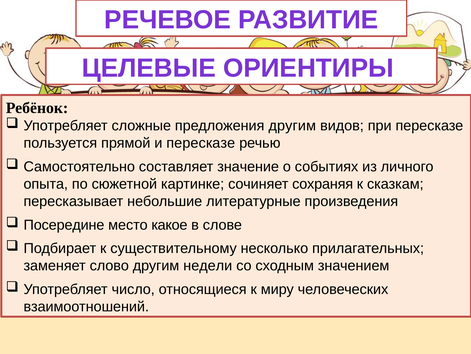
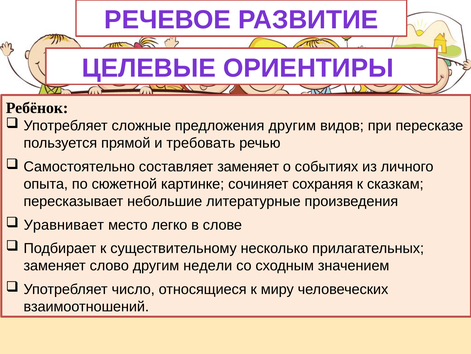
и пересказе: пересказе -> требовать (201, 143)
составляет значение: значение -> заменяет (248, 166)
Посередине: Посередине -> Уравнивает (64, 224)
какое: какое -> легко (169, 224)
